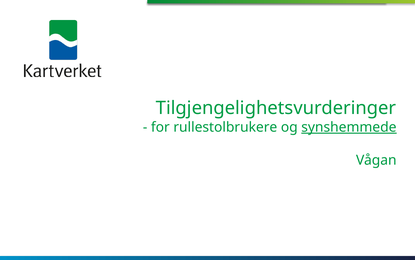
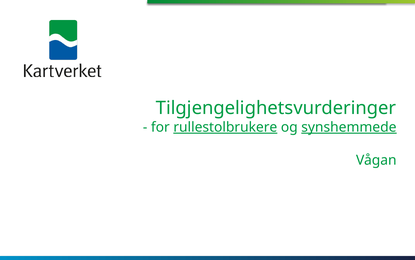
rullestolbrukere underline: none -> present (225, 127)
